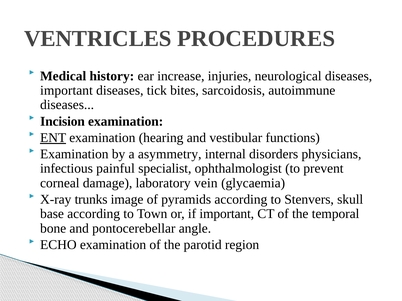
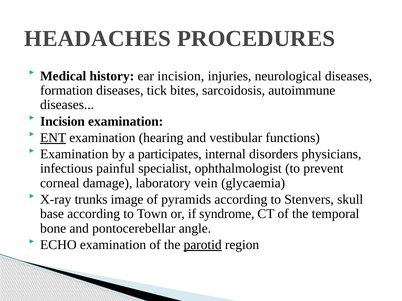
VENTRICLES: VENTRICLES -> HEADACHES (98, 39)
ear increase: increase -> incision (181, 76)
important: important -> formation (67, 91)
asymmetry: asymmetry -> participates (170, 154)
if important: important -> syndrome (227, 214)
parotid underline: none -> present (203, 245)
